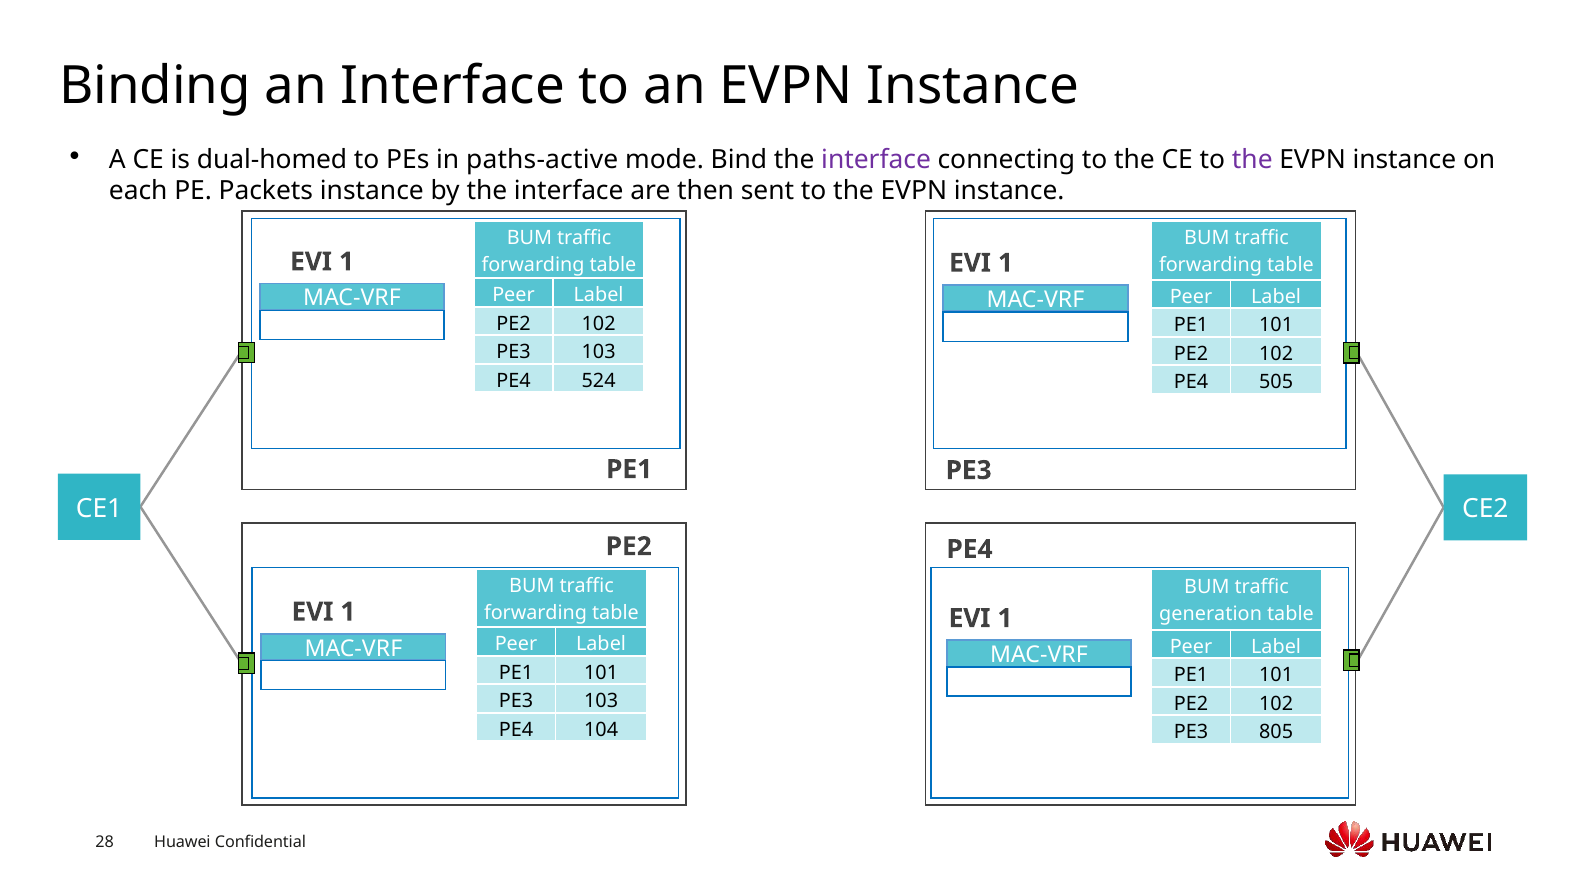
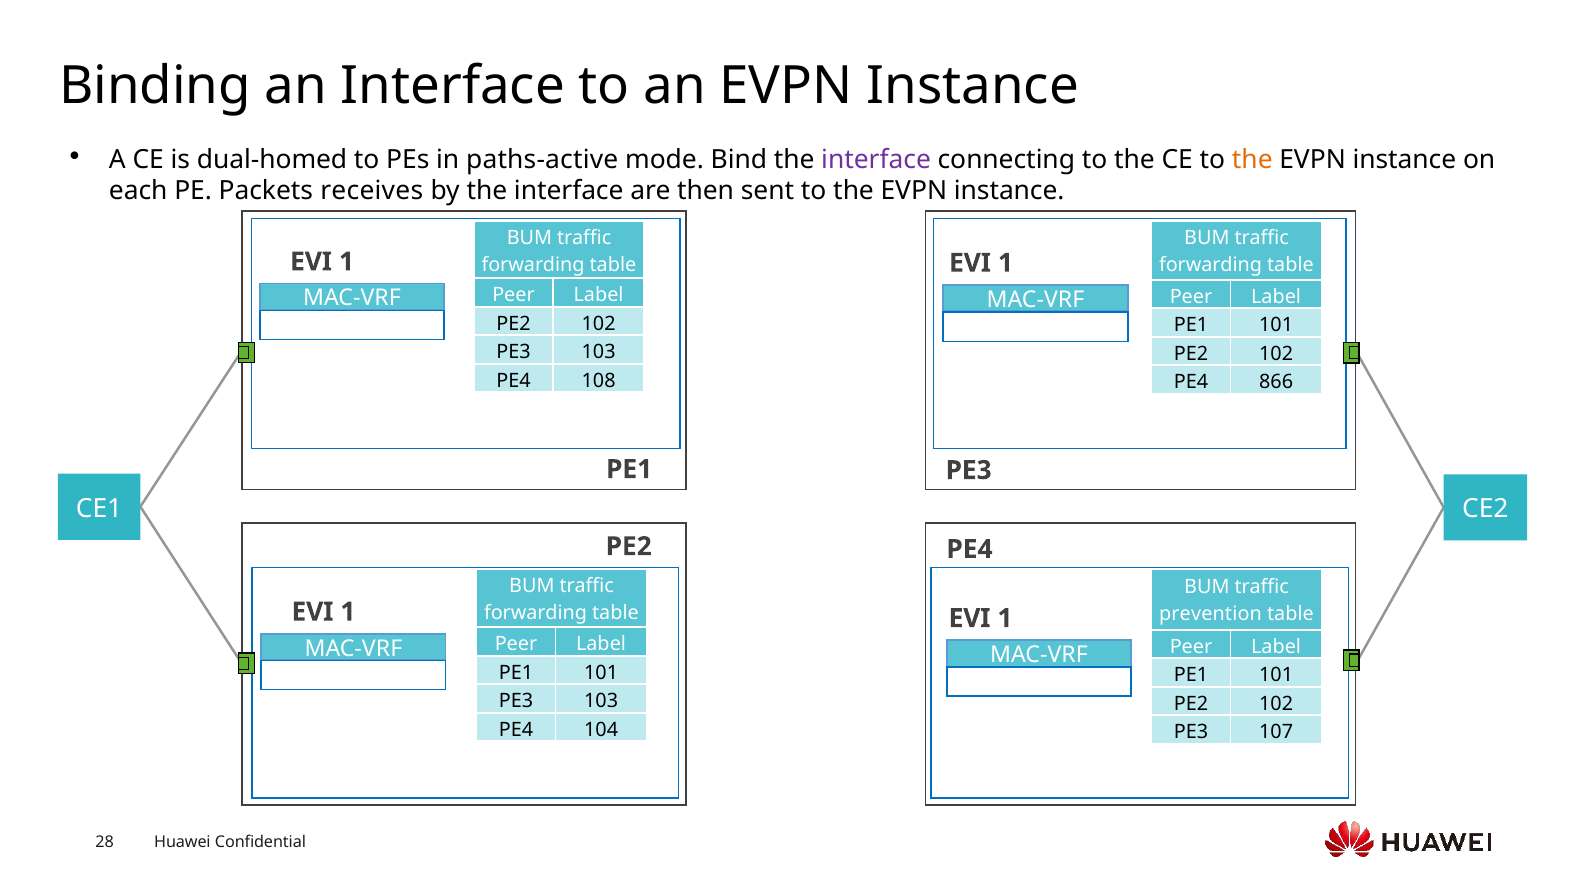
the colour: purple -> orange (1252, 160)
Packets instance: instance -> receives (372, 191)
524: 524 -> 108 (599, 381)
505: 505 -> 866 (1276, 382)
generation: generation -> prevention (1210, 615)
805: 805 -> 107 (1276, 733)
